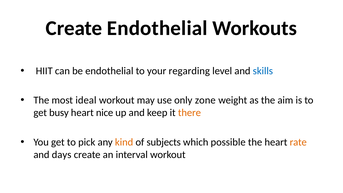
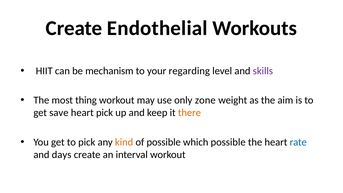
be endothelial: endothelial -> mechanism (109, 71)
skills colour: blue -> purple (263, 71)
ideal: ideal -> thing (86, 100)
busy: busy -> save (59, 113)
heart nice: nice -> pick (105, 113)
of subjects: subjects -> possible (164, 142)
rate colour: orange -> blue (298, 142)
